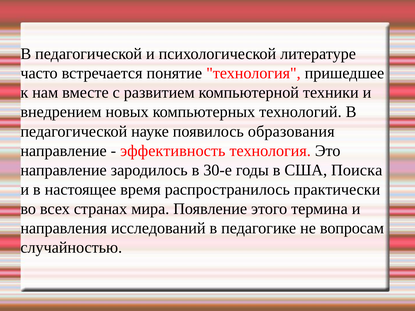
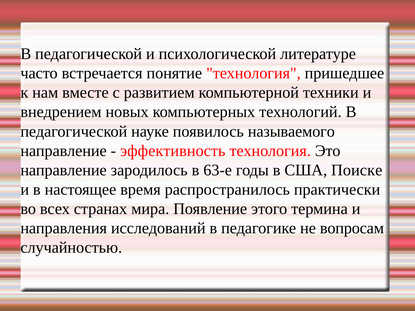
образования: образования -> называемого (291, 131)
30-е: 30-е -> 63-е (218, 170)
Поиска: Поиска -> Поиске (357, 170)
